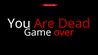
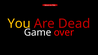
You colour: white -> yellow (19, 24)
